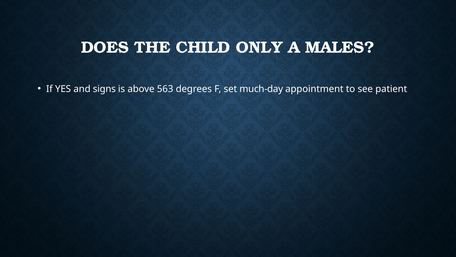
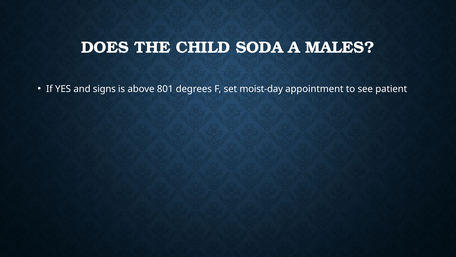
ONLY: ONLY -> SODA (259, 47)
563: 563 -> 801 (165, 89)
much-day: much-day -> moist-day (261, 89)
